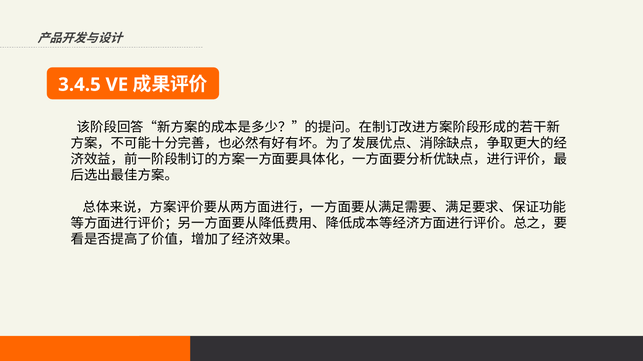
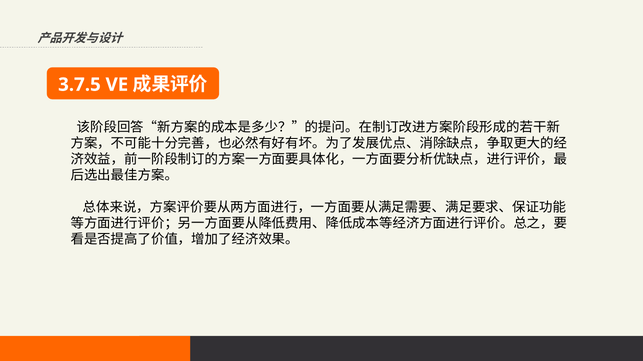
3.4.5: 3.4.5 -> 3.7.5 (79, 85)
